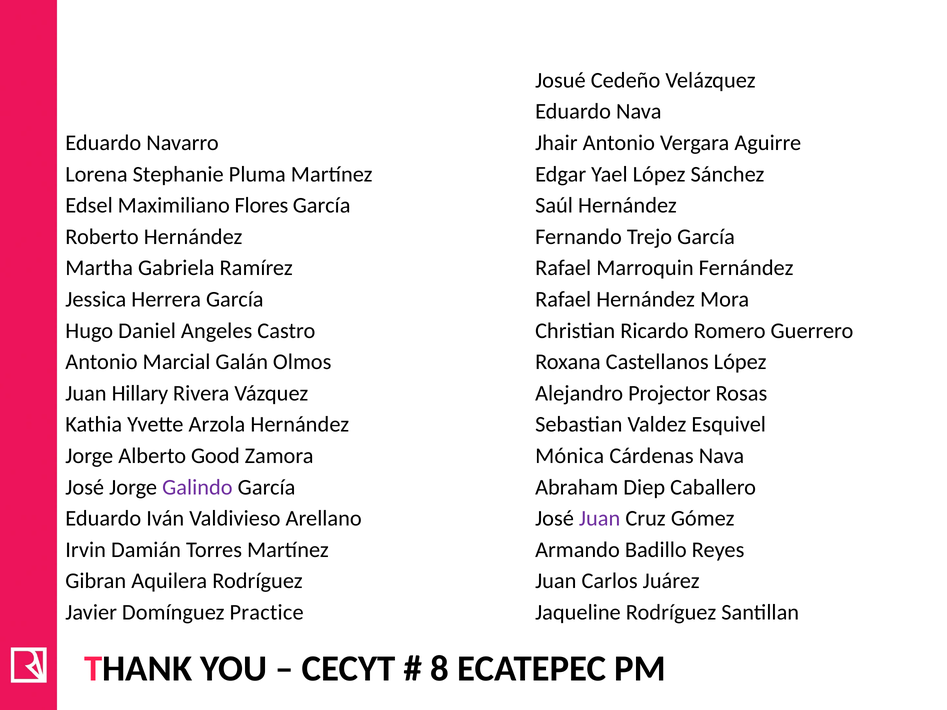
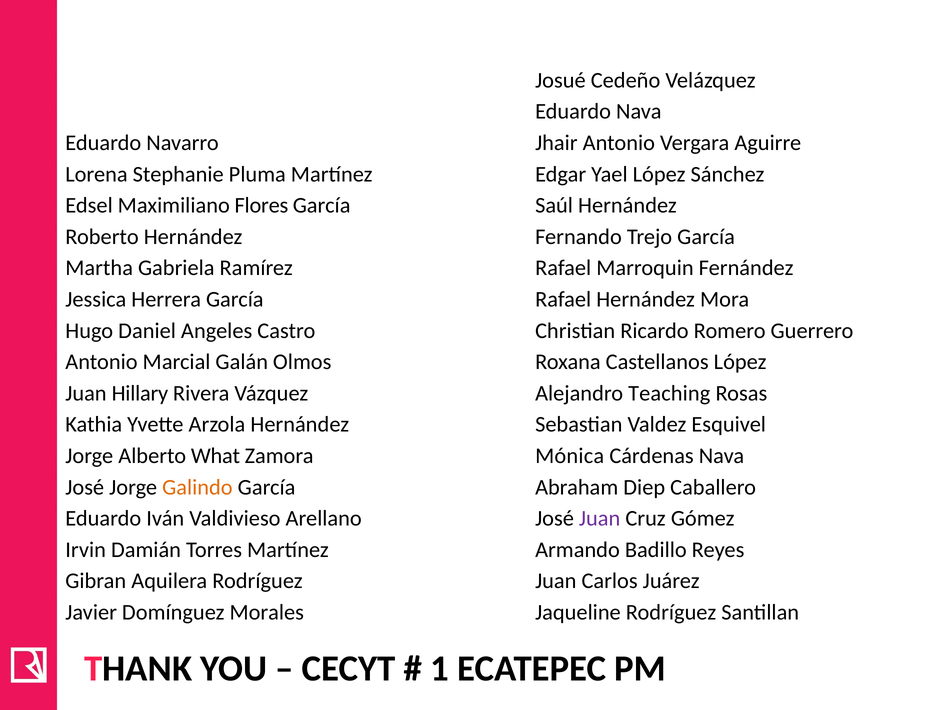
Projector: Projector -> Teaching (669, 393)
Good: Good -> What (215, 456)
Galindo colour: purple -> orange (197, 487)
Practice: Practice -> Morales (267, 613)
8: 8 -> 1 (440, 669)
